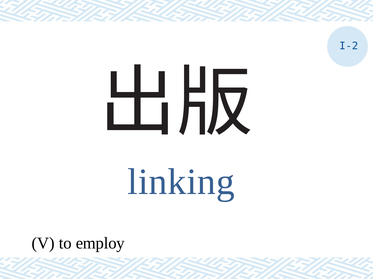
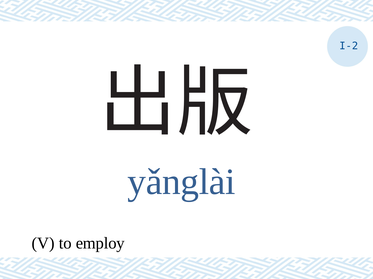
linking: linking -> yǎnglài (181, 182)
